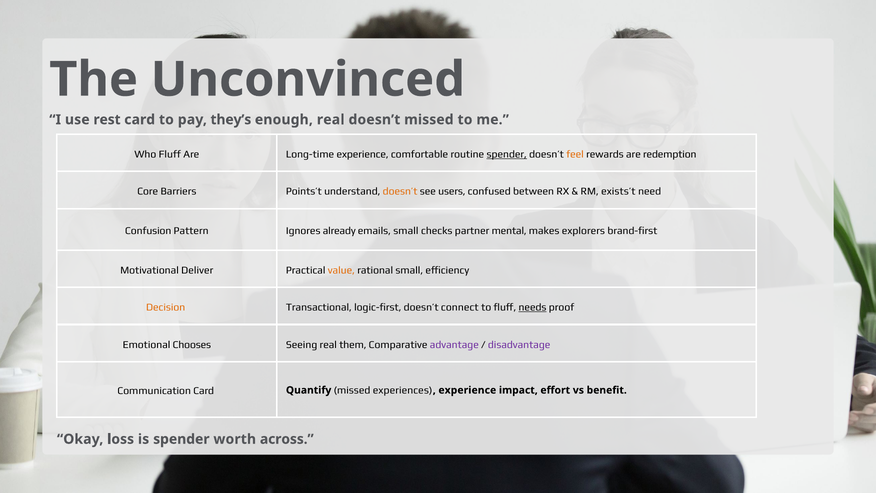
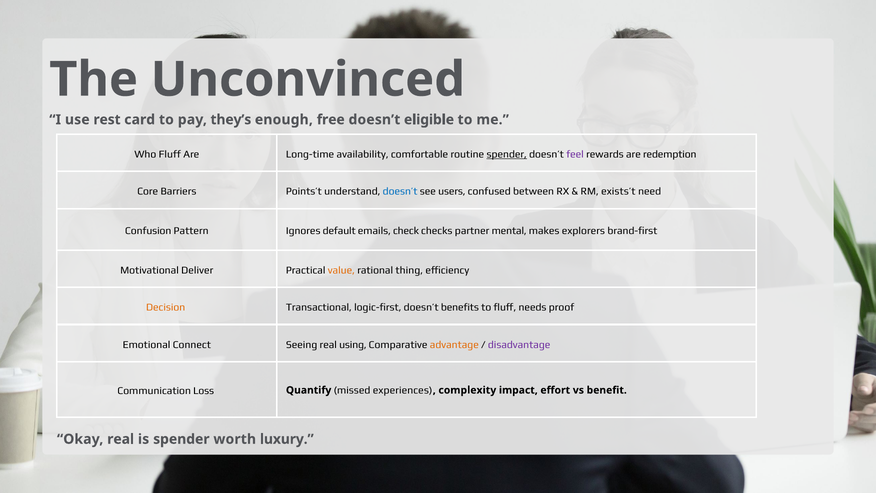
enough real: real -> free (331, 120)
doesn’t missed: missed -> eligible (429, 120)
Long-time experience: experience -> availability (363, 154)
feel colour: orange -> purple (575, 154)
doesn’t colour: orange -> blue (400, 191)
already: already -> default (339, 231)
emails small: small -> check (406, 231)
rational small: small -> thing (409, 270)
connect: connect -> benefits (460, 307)
needs underline: present -> none (533, 307)
Chooses: Chooses -> Connect (192, 344)
them: them -> using (353, 344)
advantage colour: purple -> orange (454, 344)
Communication Card: Card -> Loss (204, 391)
experience: experience -> complexity (467, 390)
Okay loss: loss -> real (121, 439)
across: across -> luxury (287, 439)
